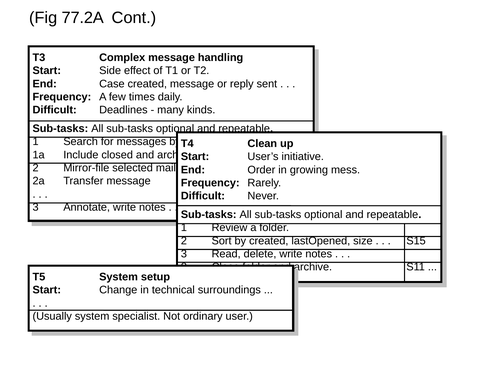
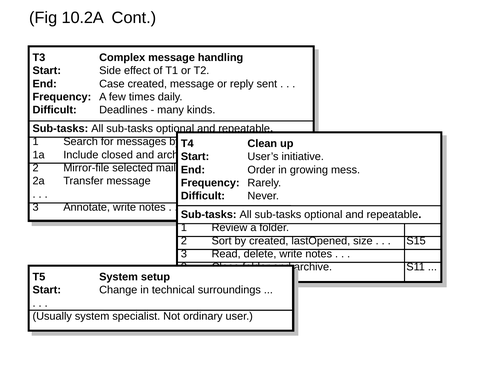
77.2A: 77.2A -> 10.2A (83, 18)
